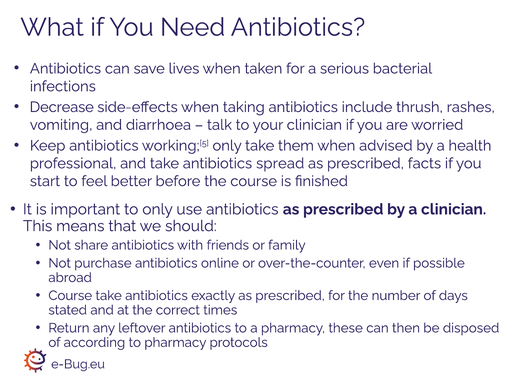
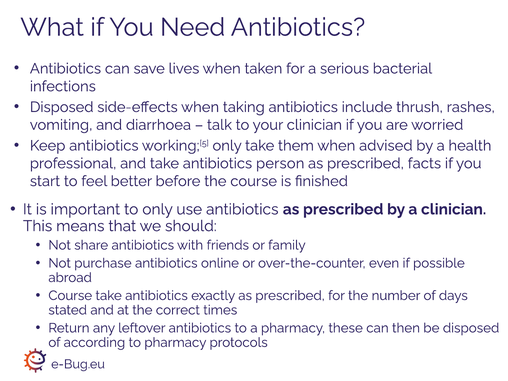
Decrease: Decrease -> Disposed (62, 107)
spread: spread -> person (280, 163)
